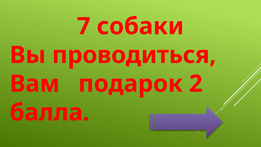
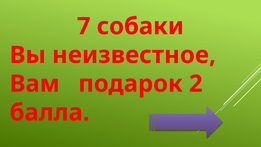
проводиться: проводиться -> неизвестное (134, 55)
